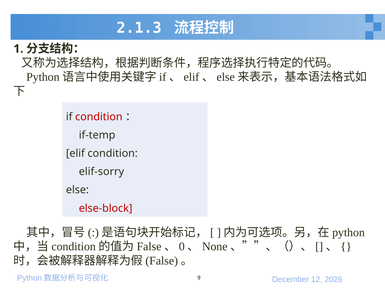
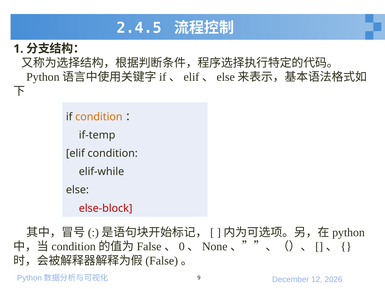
2.1.3: 2.1.3 -> 2.4.5 (139, 28)
condition colour: red -> orange (99, 117)
elif-sorry: elif-sorry -> elif-while (102, 172)
